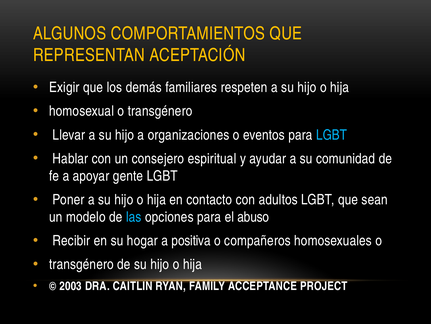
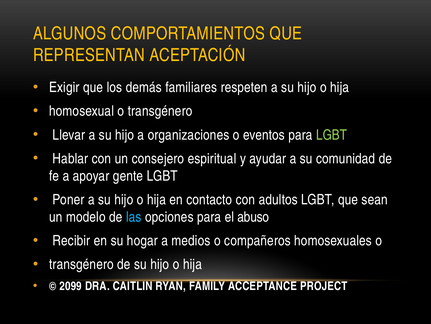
LGBT colour: light blue -> light green (332, 135)
positiva: positiva -> medios (191, 240)
2003: 2003 -> 2099 (71, 286)
